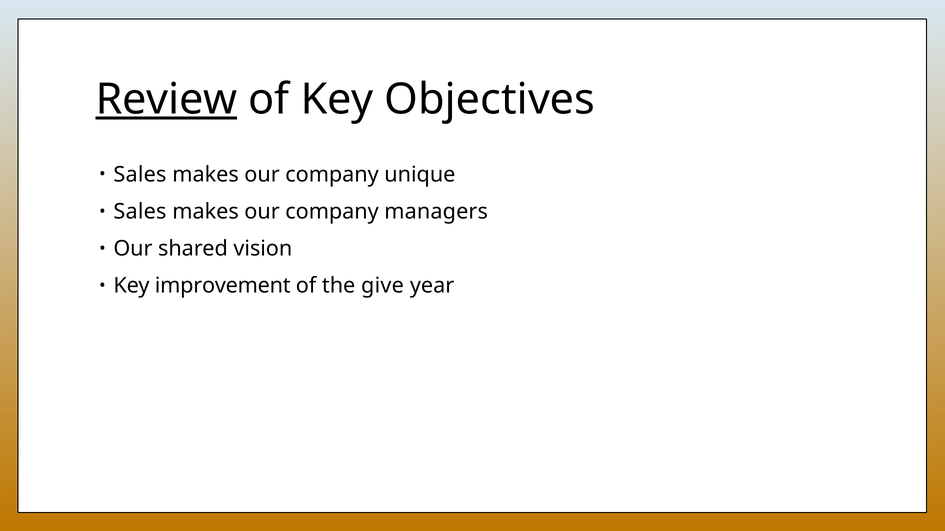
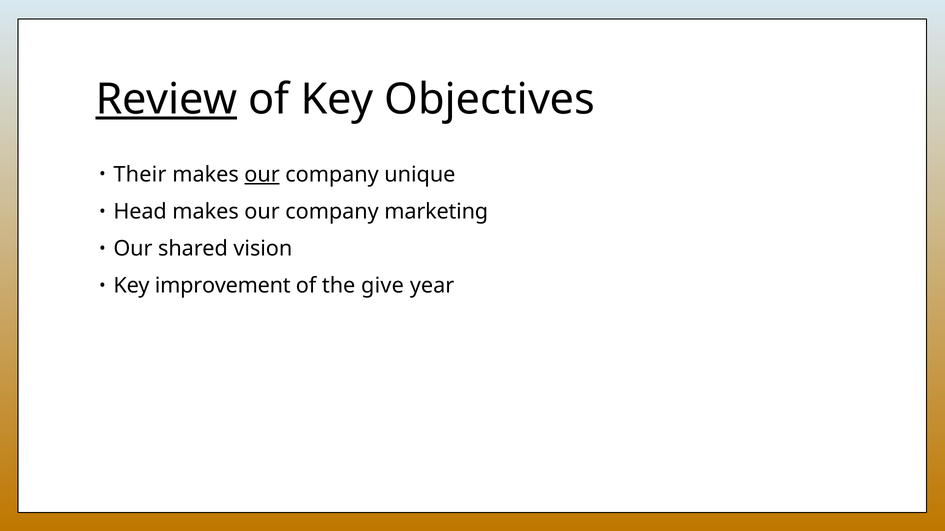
Sales: Sales -> Their (140, 175)
our underline: none -> present (262, 175)
Sales: Sales -> Head (140, 212)
managers: managers -> marketing (436, 212)
